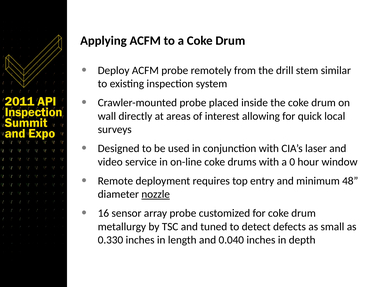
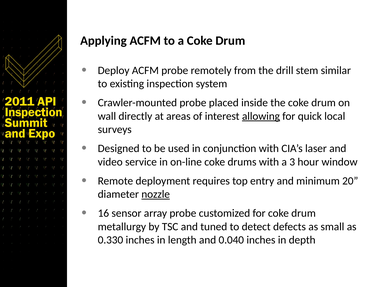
allowing underline: none -> present (261, 116)
0: 0 -> 3 (292, 162)
48: 48 -> 20 (350, 181)
